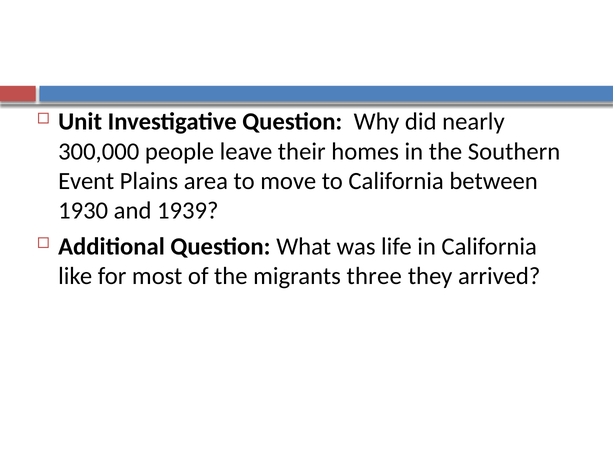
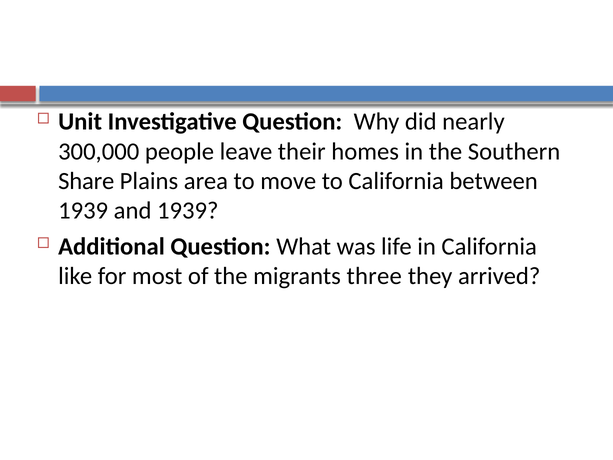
Event: Event -> Share (86, 181)
1930: 1930 -> 1939 (83, 211)
